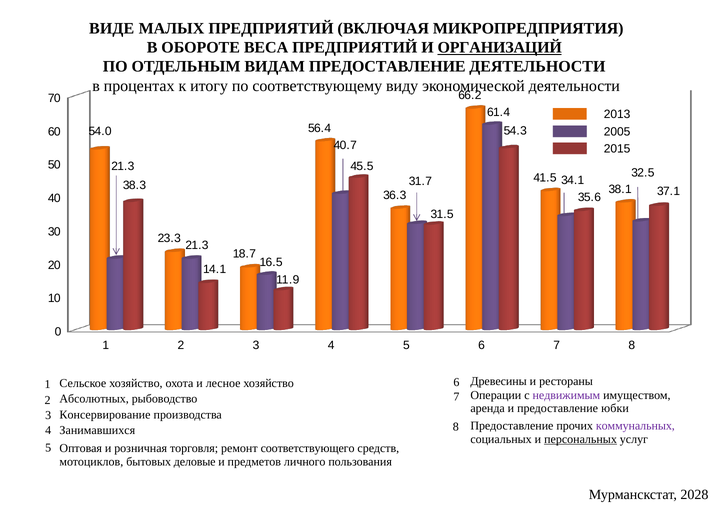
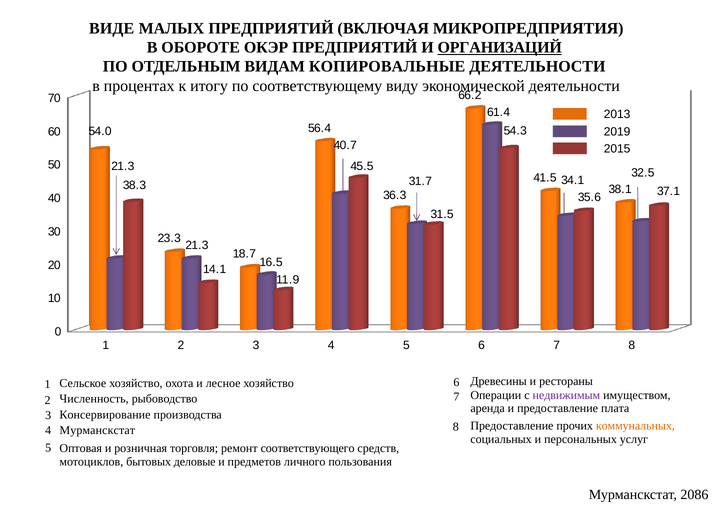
ВЕСА: ВЕСА -> ОКЭР (266, 47)
ВИДАМ ПРЕДОСТАВЛЕНИЕ: ПРЕДОСТАВЛЕНИЕ -> КОПИРОВАЛЬНЫЕ (387, 67)
2005: 2005 -> 2019 (617, 132)
Абсолютных: Абсолютных -> Численность (94, 399)
юбки: юбки -> плата (615, 409)
коммунальных colour: purple -> orange (635, 426)
Занимавшихся: Занимавшихся -> Мурманскстат (97, 431)
персональных underline: present -> none (581, 439)
2028: 2028 -> 2086 (694, 495)
